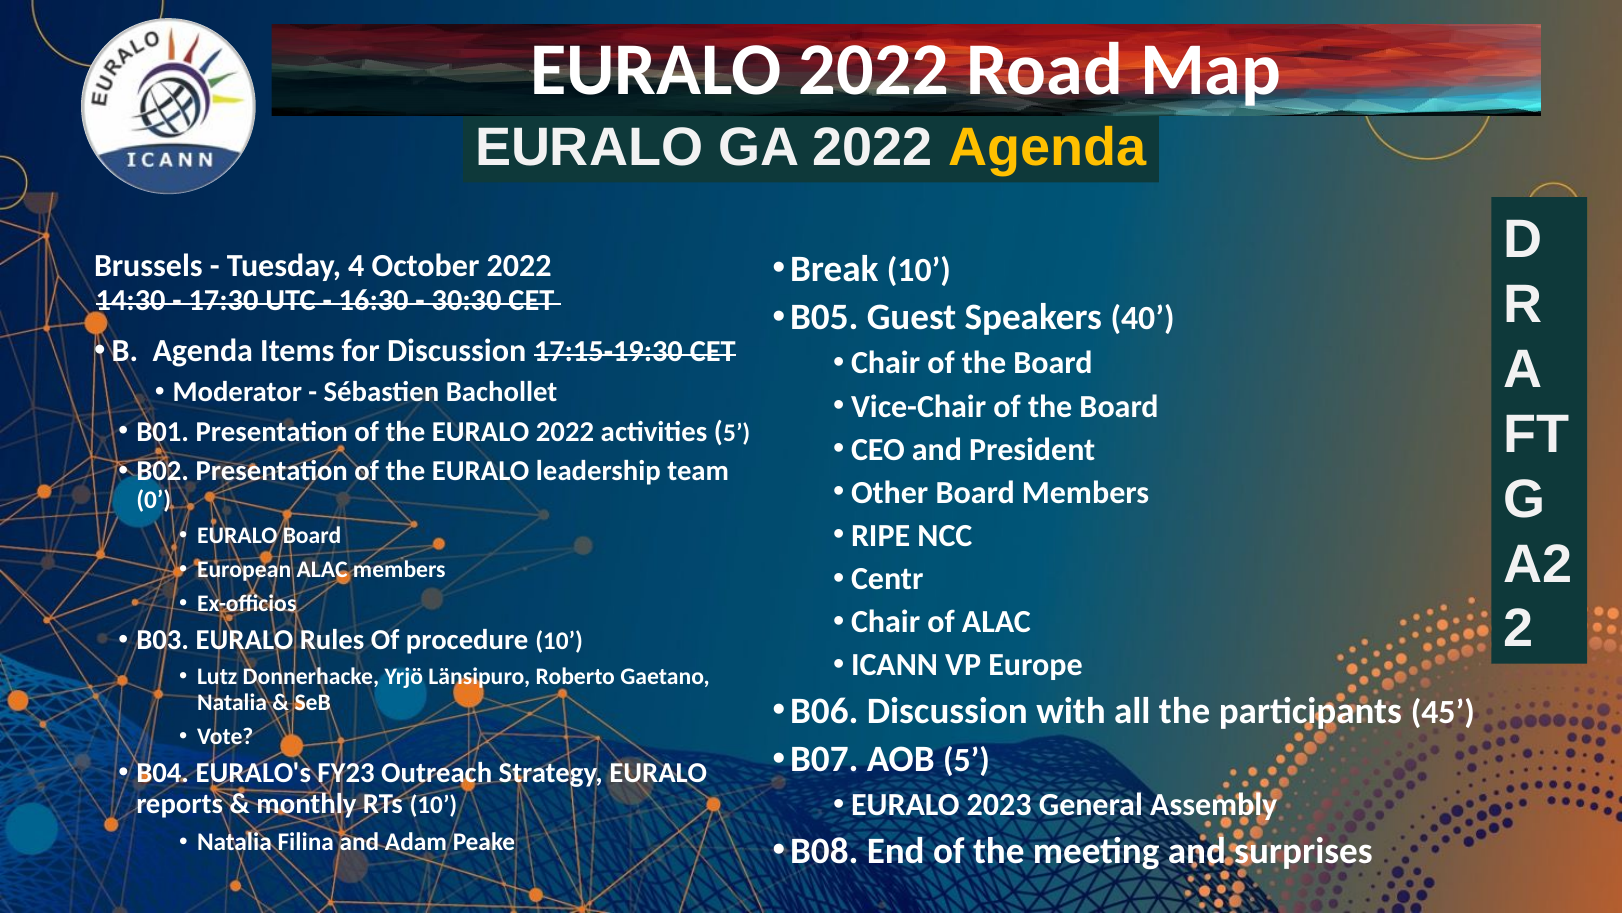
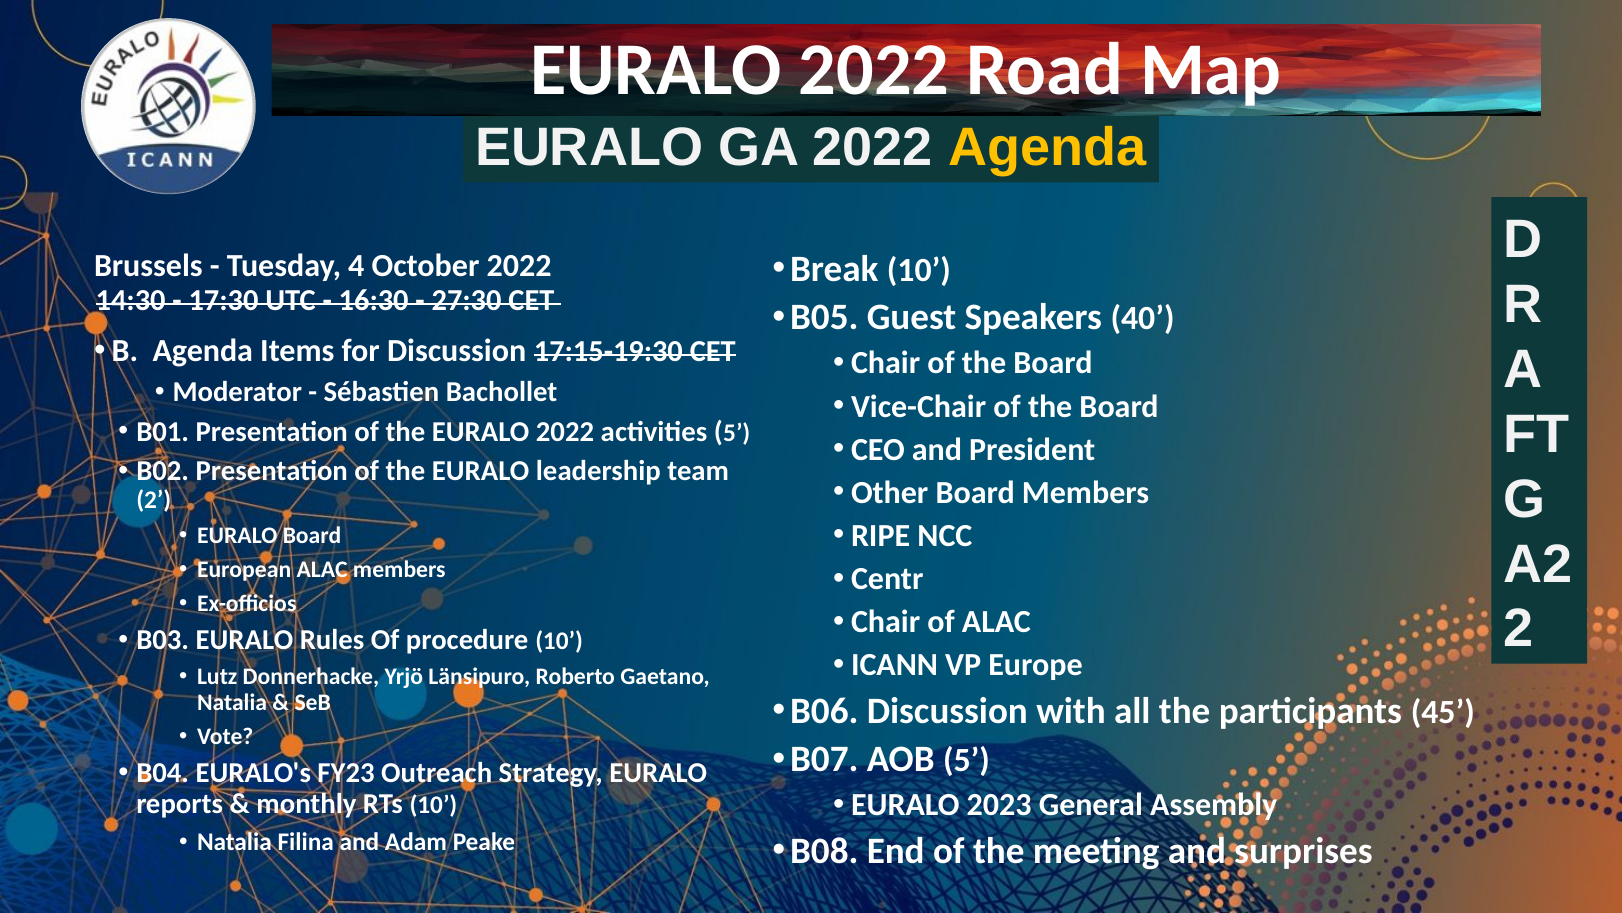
30:30: 30:30 -> 27:30 (467, 300)
0: 0 -> 2 (154, 500)
